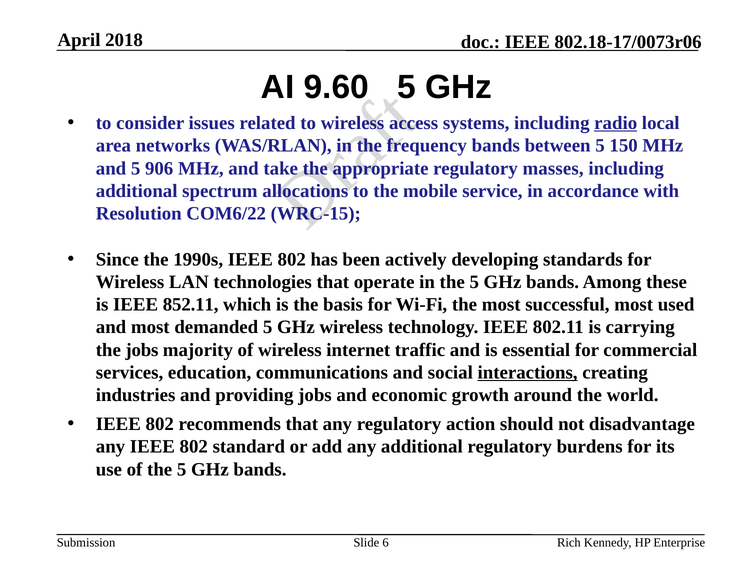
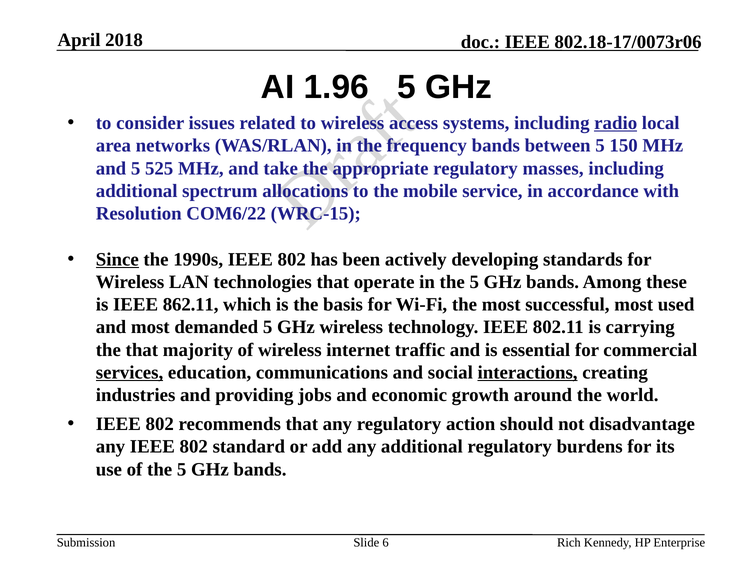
9.60: 9.60 -> 1.96 (336, 87)
906: 906 -> 525 (159, 168)
Since underline: none -> present (117, 259)
852.11: 852.11 -> 862.11 (191, 305)
the jobs: jobs -> that (142, 350)
services underline: none -> present (130, 373)
